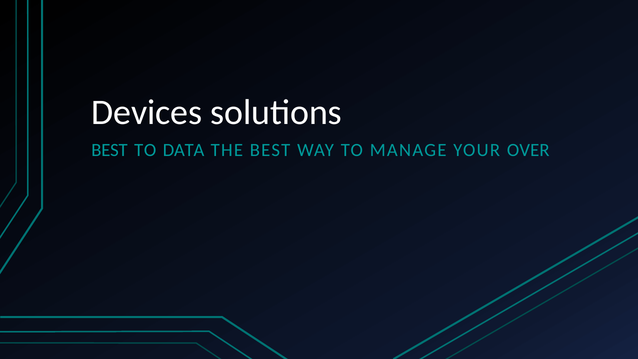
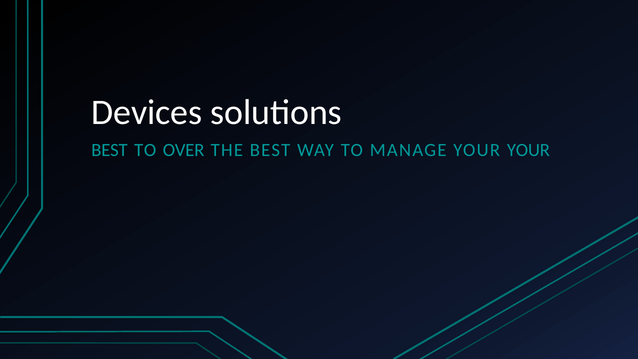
DATA: DATA -> OVER (184, 150)
YOUR OVER: OVER -> YOUR (528, 150)
